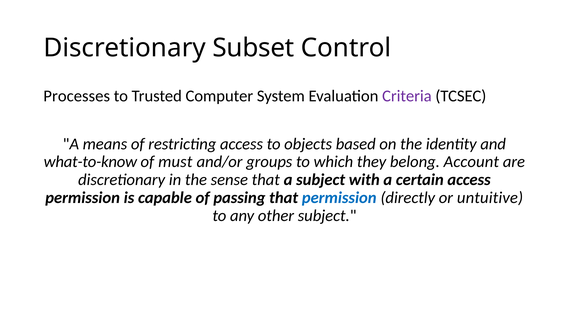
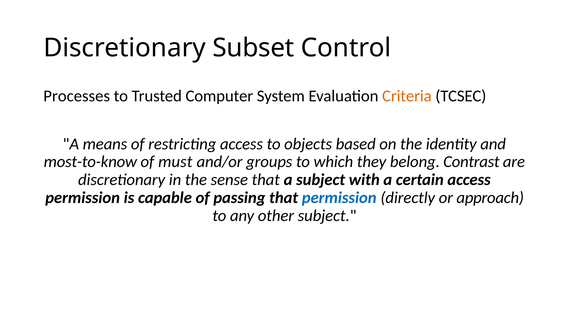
Criteria colour: purple -> orange (407, 96)
what-to-know: what-to-know -> most-to-know (90, 162)
Account: Account -> Contrast (471, 162)
untuitive: untuitive -> approach (490, 198)
